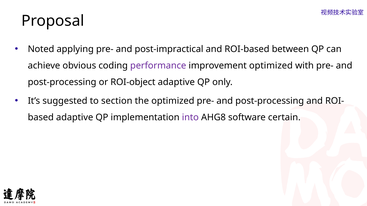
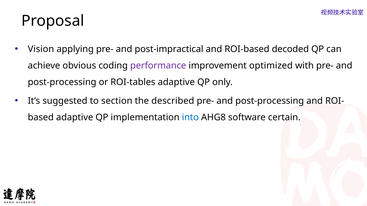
Noted: Noted -> Vision (41, 49)
between: between -> decoded (290, 49)
ROI-object: ROI-object -> ROI-tables (133, 82)
the optimized: optimized -> described (173, 101)
into colour: purple -> blue (190, 117)
